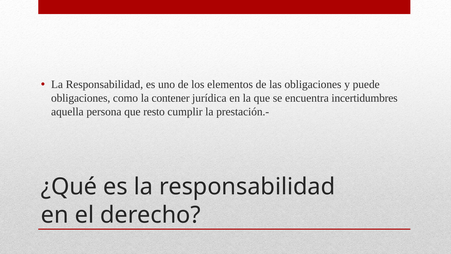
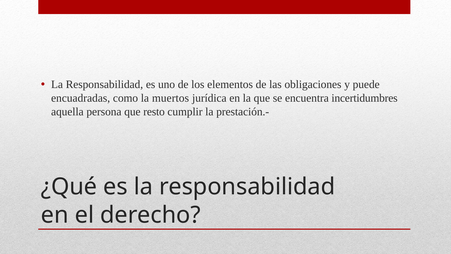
obligaciones: obligaciones -> encuadradas (81, 98)
contener: contener -> muertos (171, 98)
